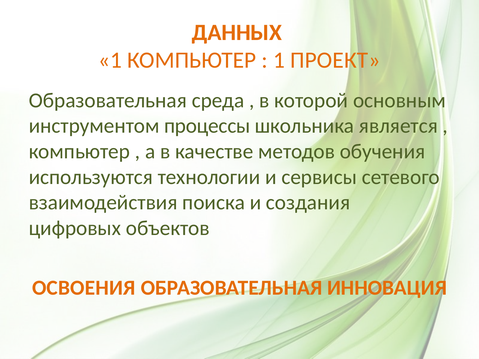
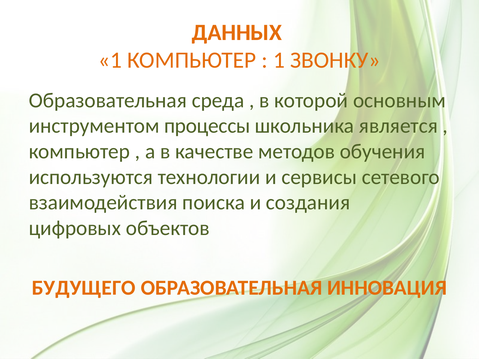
ПРОЕКТ: ПРОЕКТ -> ЗВОНКУ (335, 60)
ОСВОЕНИЯ: ОСВОЕНИЯ -> БУДУЩЕГО (84, 288)
